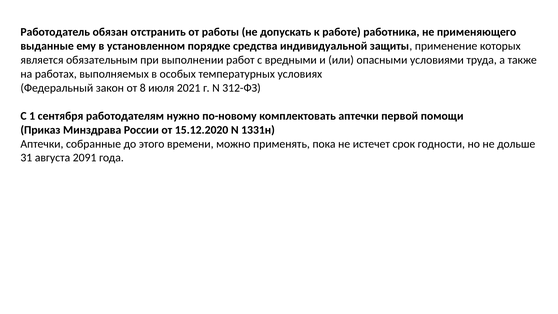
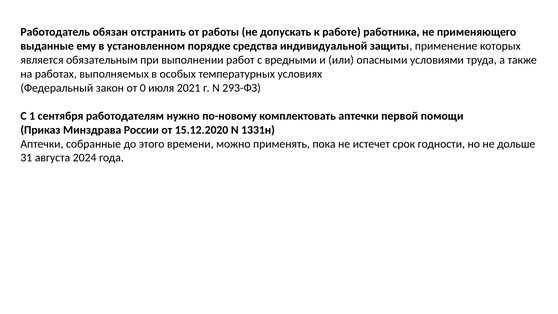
8: 8 -> 0 (143, 88)
312-ФЗ: 312-ФЗ -> 293-ФЗ (242, 88)
2091: 2091 -> 2024 (85, 158)
